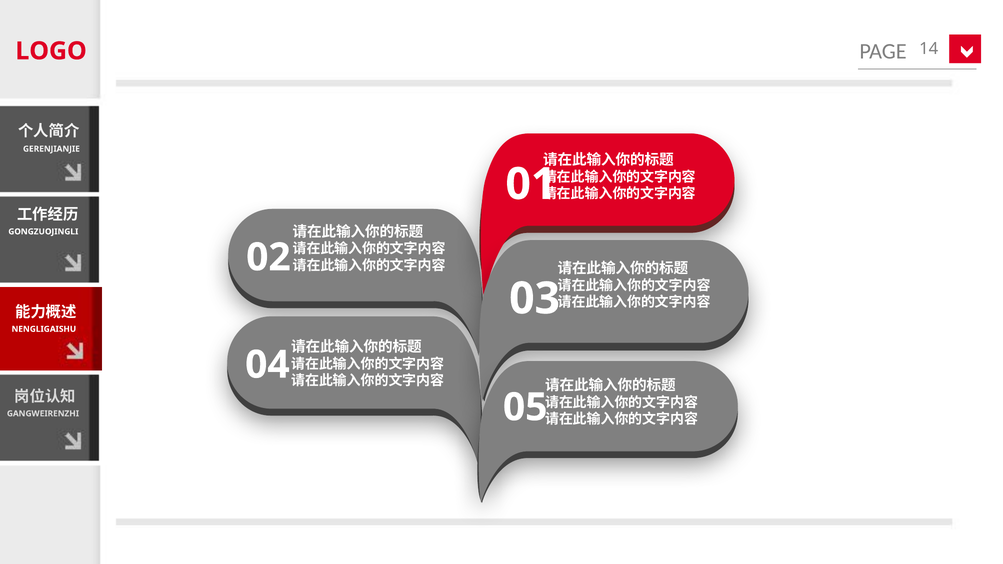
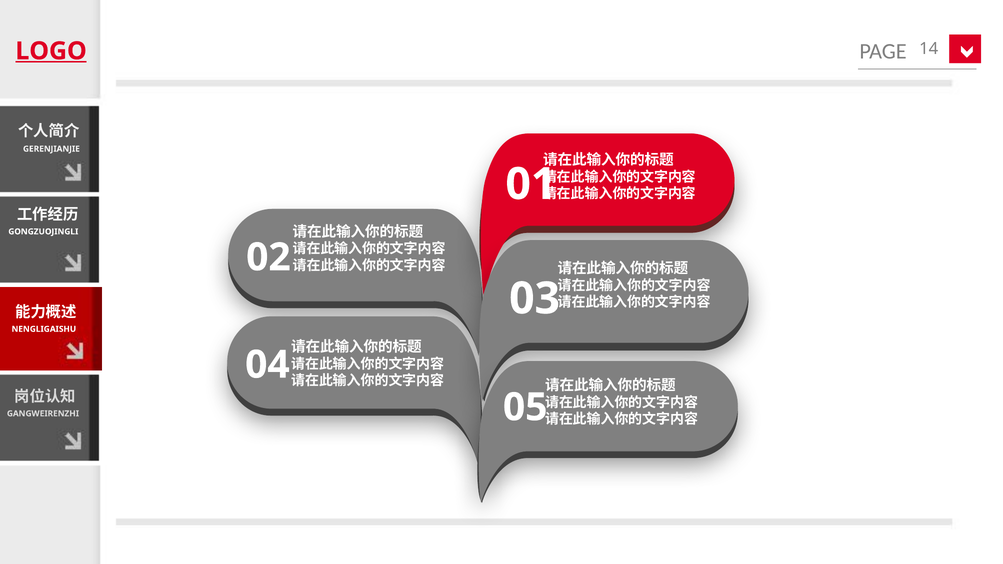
LOGO underline: none -> present (51, 51)
